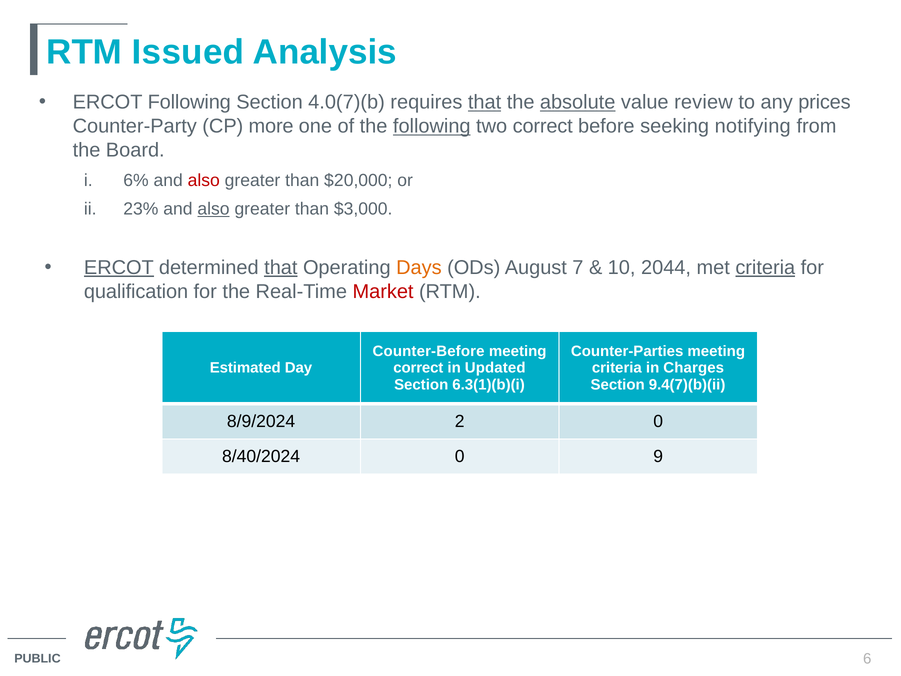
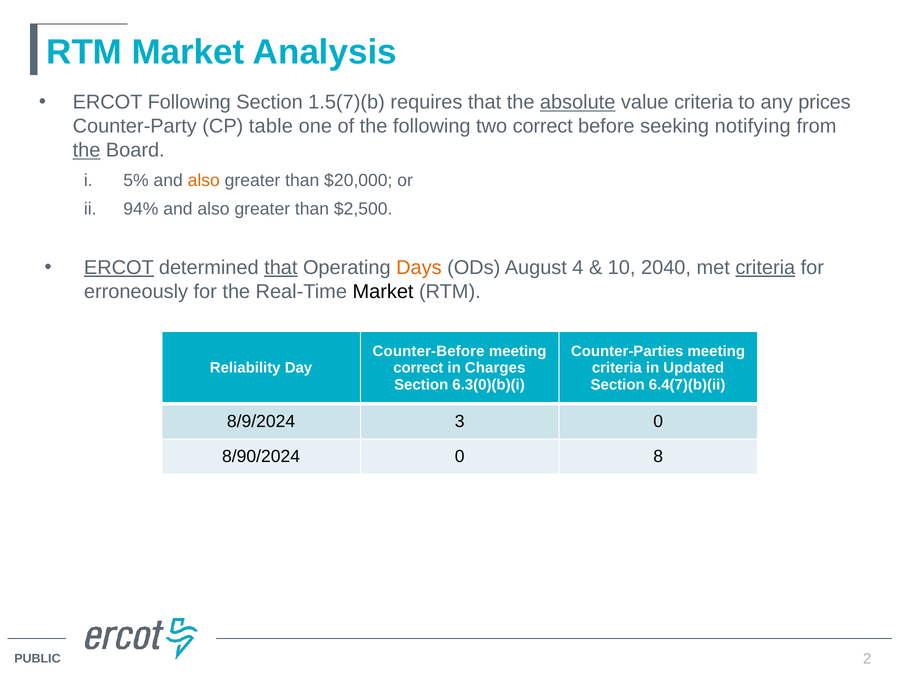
RTM Issued: Issued -> Market (188, 52)
4.0(7)(b: 4.0(7)(b -> 1.5(7)(b (347, 102)
that underline: present -> none (485, 102)
value review: review -> criteria (704, 102)
more: more -> table (271, 126)
following underline: present -> none (432, 126)
the underline: none -> present (87, 150)
6%: 6% -> 5% (136, 180)
also colour: red -> orange (204, 180)
23%: 23% -> 94% (141, 209)
also underline: present -> none (213, 209)
$3,000: $3,000 -> $2,500 (363, 209)
7: 7 -> 4 (578, 268)
2044: 2044 -> 2040 (666, 268)
qualification: qualification -> erroneously (136, 292)
Market colour: red -> black (383, 292)
Estimated: Estimated -> Reliability (245, 368)
Updated: Updated -> Charges (495, 368)
Charges: Charges -> Updated (694, 368)
6.3(1)(b)(i: 6.3(1)(b)(i -> 6.3(0)(b)(i (489, 385)
9.4(7)(b)(ii: 9.4(7)(b)(ii -> 6.4(7)(b)(ii (687, 385)
2: 2 -> 3 (460, 421)
8/40/2024: 8/40/2024 -> 8/90/2024 (261, 457)
9: 9 -> 8 (658, 457)
6: 6 -> 2 (867, 658)
